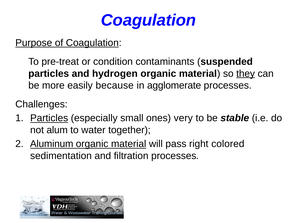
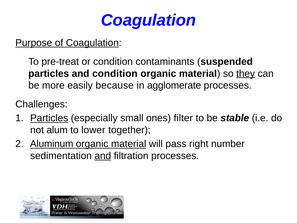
and hydrogen: hydrogen -> condition (115, 73)
very: very -> filter (183, 118)
water: water -> lower (93, 130)
colored: colored -> number (228, 144)
and underline: none -> present (103, 156)
